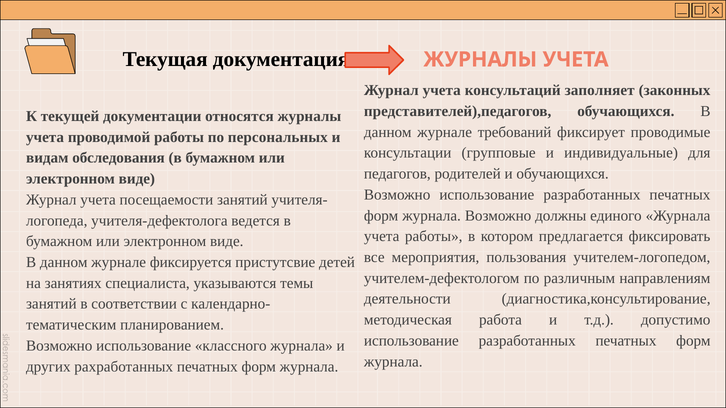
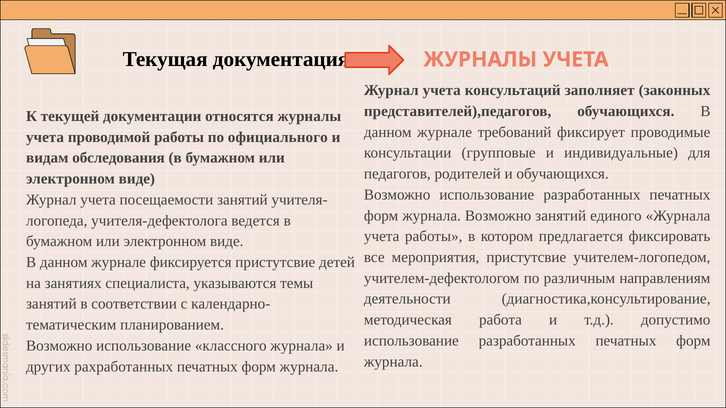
персональных: персональных -> официального (278, 137)
Возможно должны: должны -> занятий (561, 216)
мероприятия пользования: пользования -> пристутсвие (526, 257)
